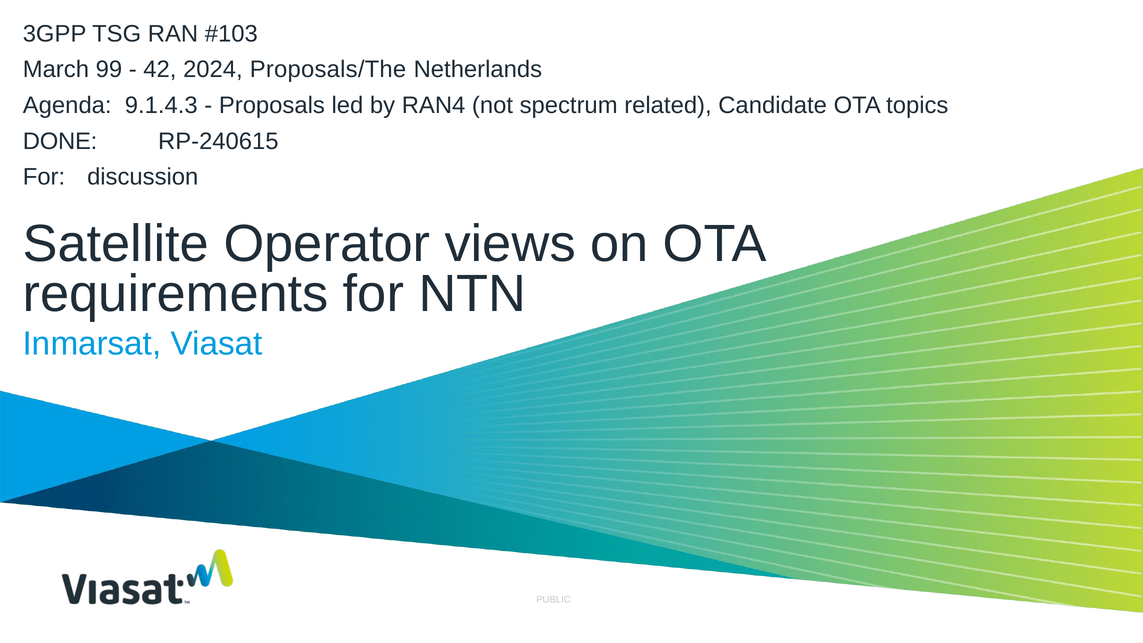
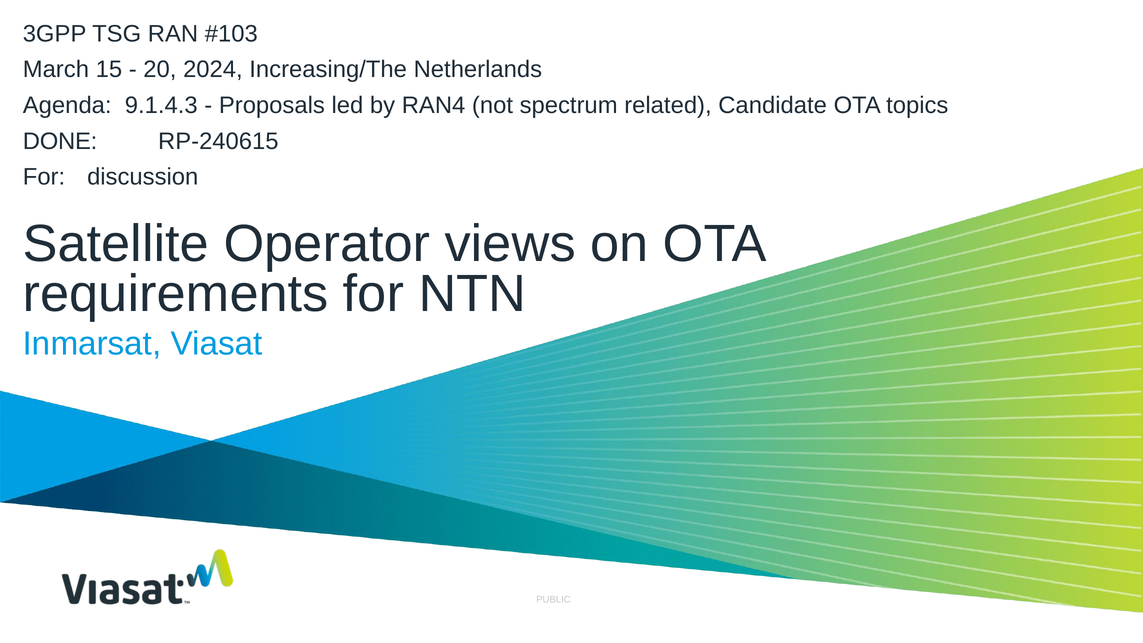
99: 99 -> 15 (109, 70)
42: 42 -> 20 (160, 70)
Proposals/The: Proposals/The -> Increasing/The (328, 70)
